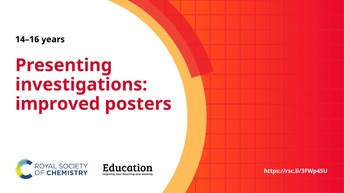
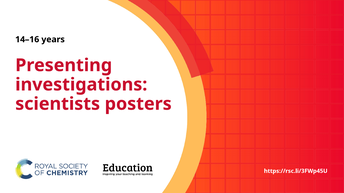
improved: improved -> scientists (58, 104)
